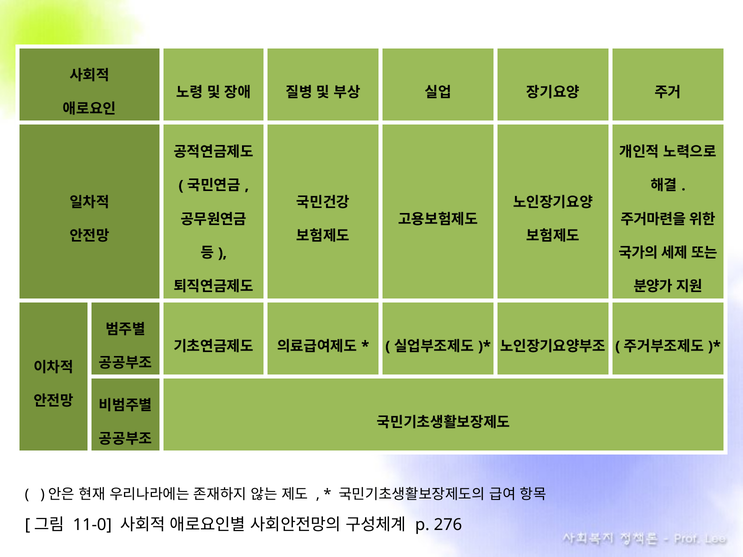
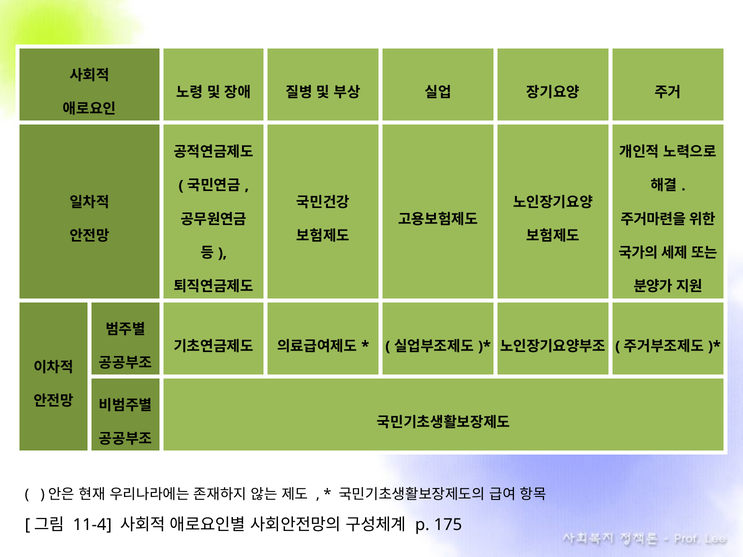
11-0: 11-0 -> 11-4 (92, 525)
276: 276 -> 175 (448, 525)
